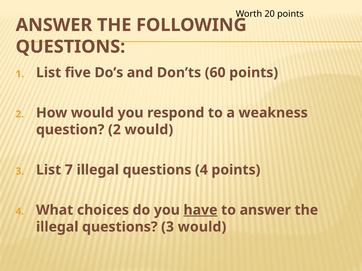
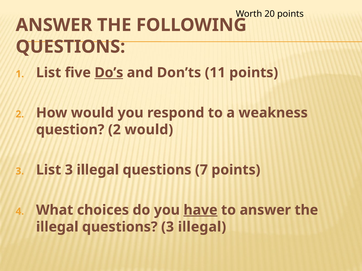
Do’s underline: none -> present (109, 73)
60: 60 -> 11 (215, 73)
List 7: 7 -> 3 (69, 170)
questions 4: 4 -> 7 (201, 170)
questions 3 would: would -> illegal (202, 227)
